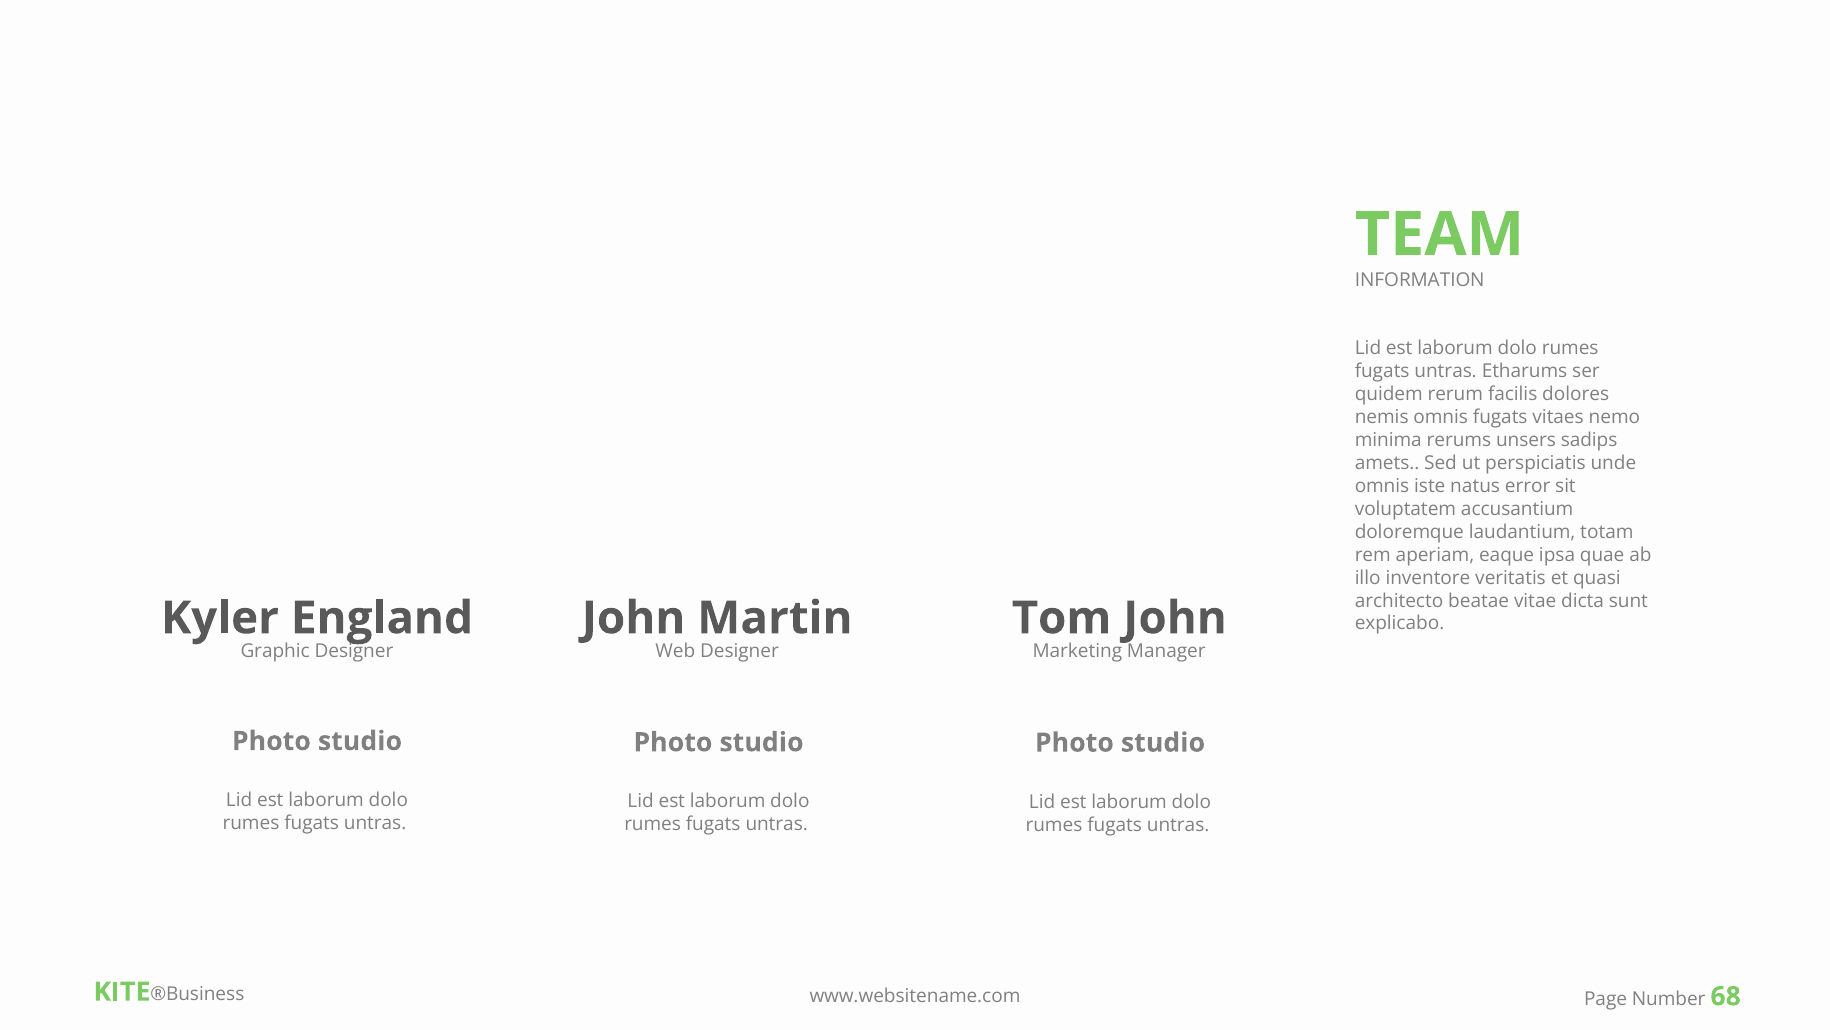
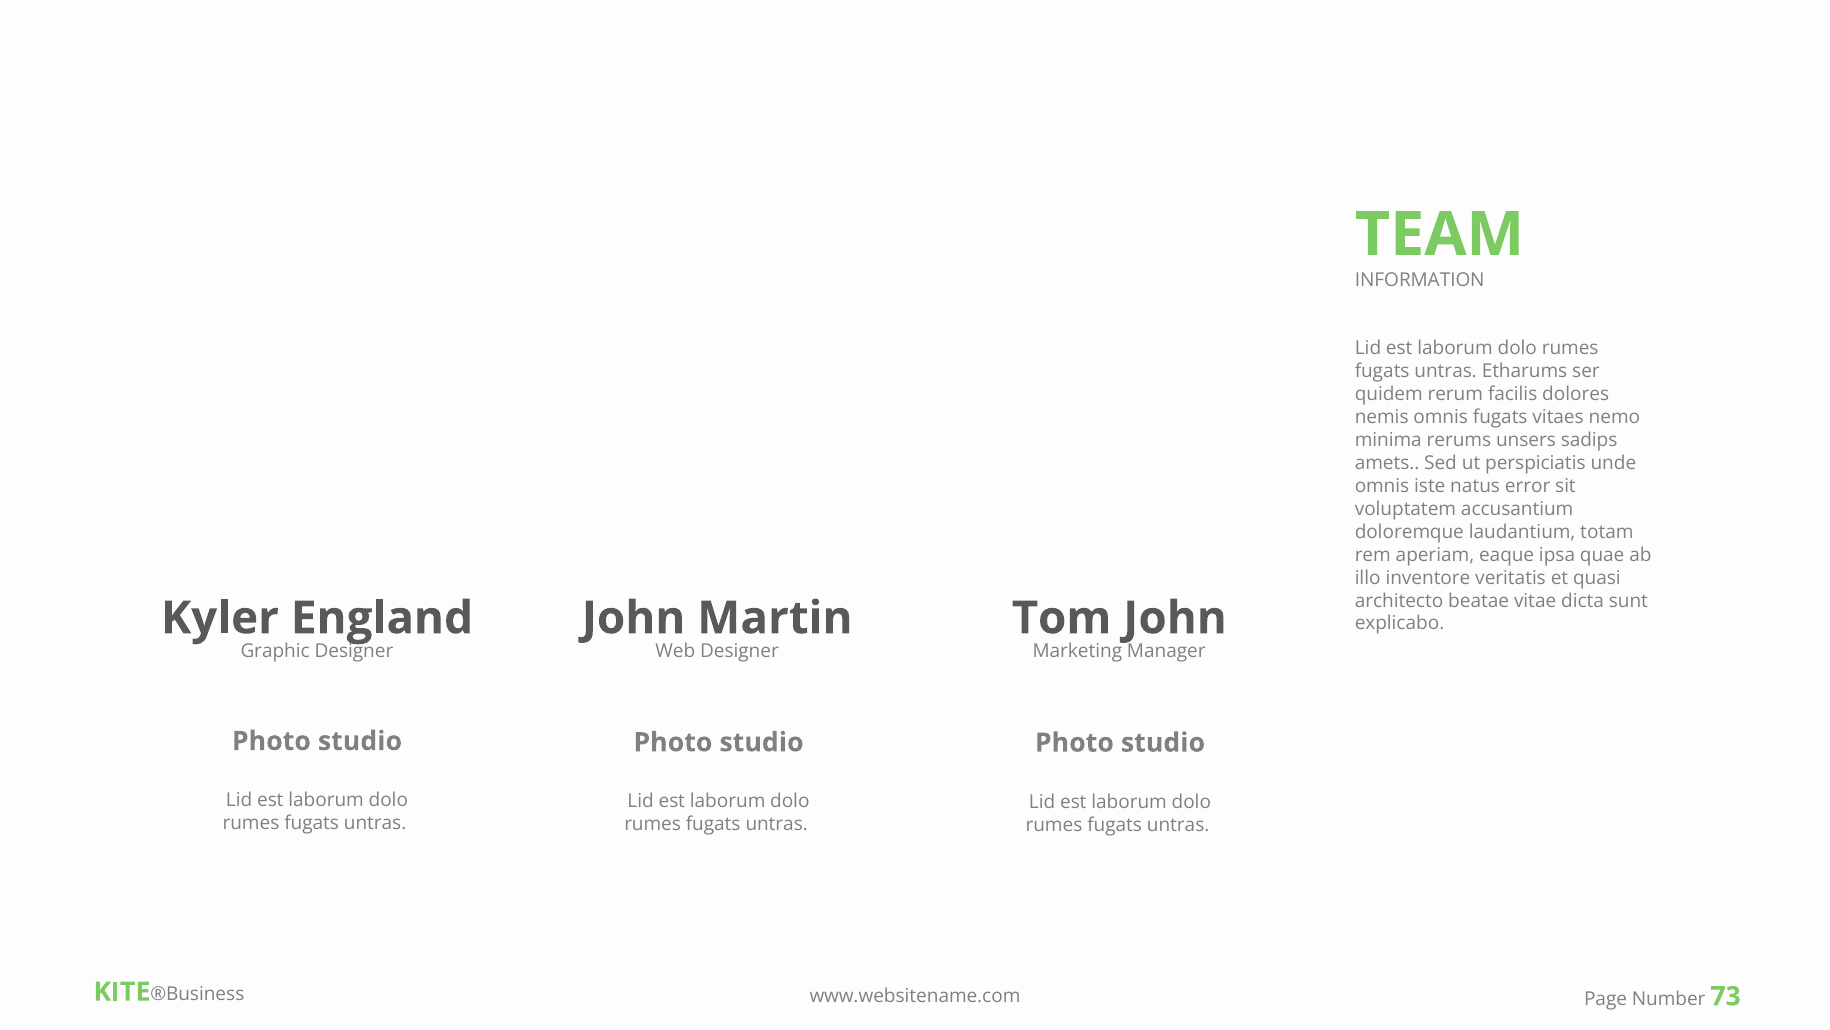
68: 68 -> 73 (1726, 996)
